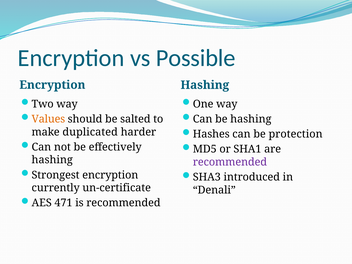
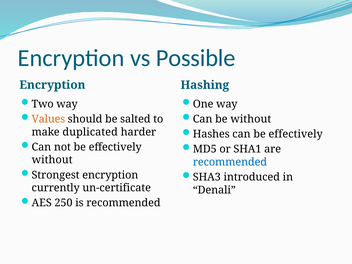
be hashing: hashing -> without (251, 119)
can be protection: protection -> effectively (296, 134)
hashing: hashing -> without (52, 160)
recommended colour: purple -> blue (230, 162)
471: 471 -> 250 (64, 203)
